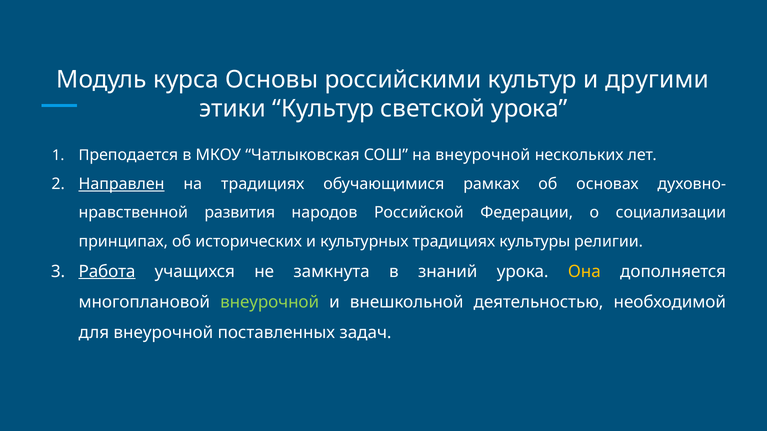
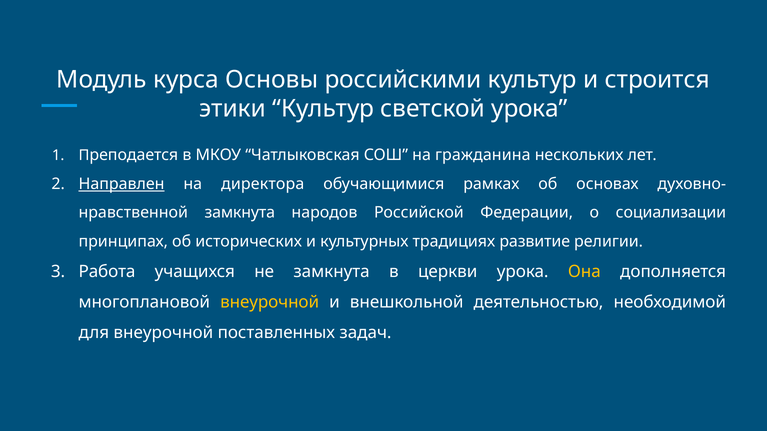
другими: другими -> строится (657, 80)
на внеурочной: внеурочной -> гражданина (483, 155)
на традициях: традициях -> директора (263, 184)
развития: развития -> замкнута (240, 213)
культуры: культуры -> развитие (535, 242)
Работа underline: present -> none (107, 272)
знаний: знаний -> церкви (448, 272)
внеурочной colour: light green -> yellow (270, 302)
